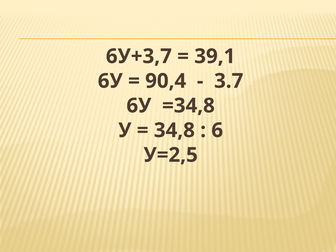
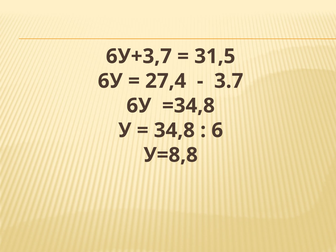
39,1: 39,1 -> 31,5 (215, 56)
90,4: 90,4 -> 27,4 (166, 81)
У=2,5: У=2,5 -> У=8,8 (171, 155)
